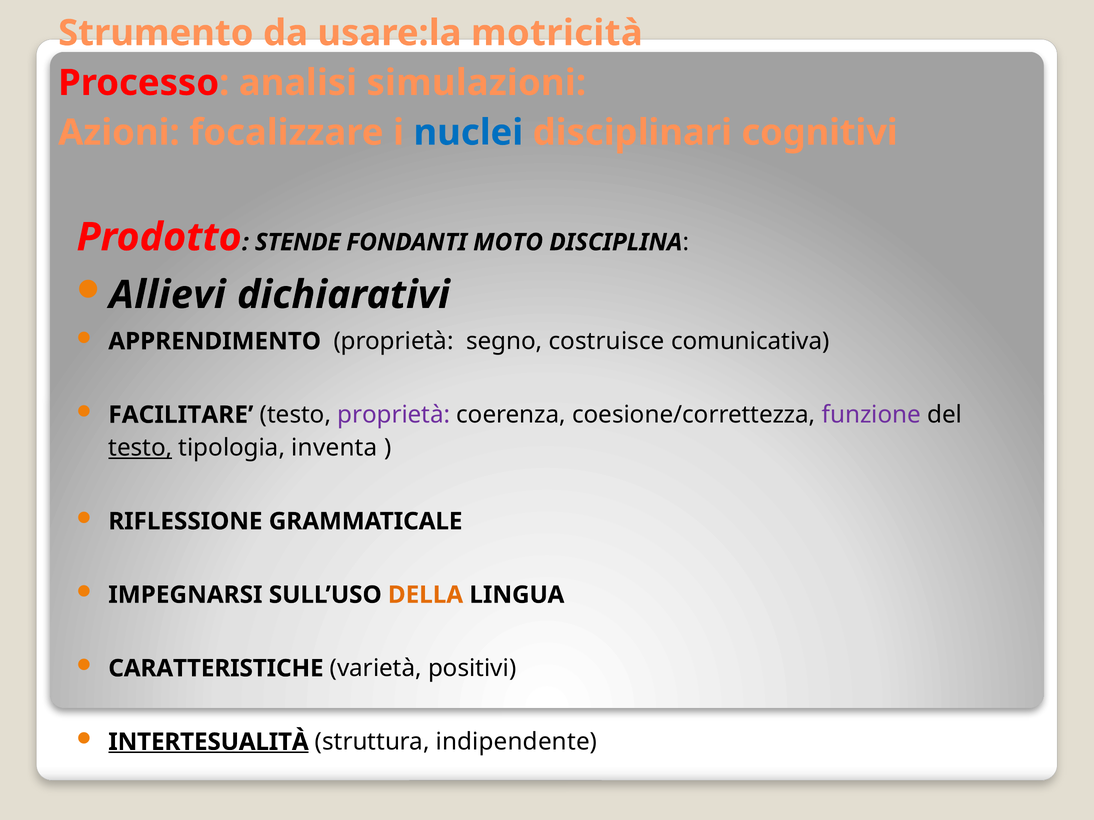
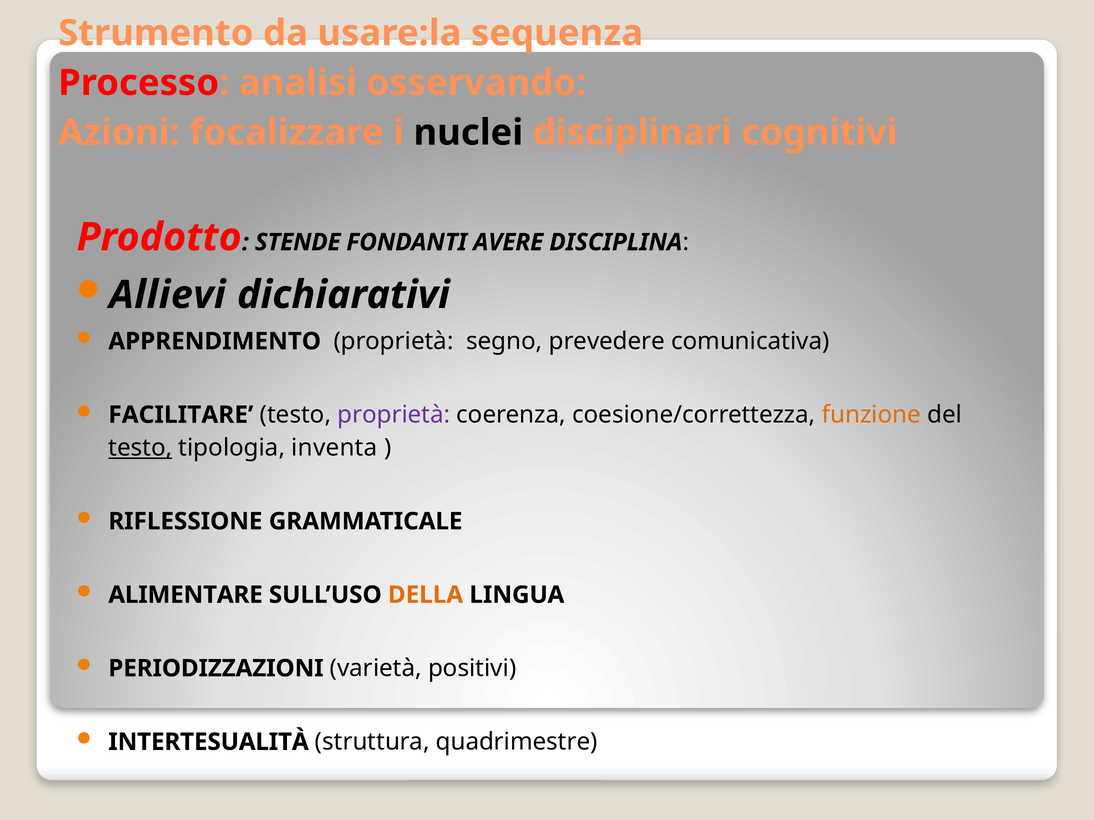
motricità: motricità -> sequenza (557, 33)
simulazioni: simulazioni -> osservando (476, 83)
nuclei colour: blue -> black (468, 133)
MOTO: MOTO -> AVERE (508, 242)
costruisce: costruisce -> prevedere (607, 342)
funzione colour: purple -> orange (871, 415)
IMPEGNARSI: IMPEGNARSI -> ALIMENTARE (186, 595)
CARATTERISTICHE: CARATTERISTICHE -> PERIODIZZAZIONI (216, 669)
INTERTESUALITÀ underline: present -> none (209, 742)
indipendente: indipendente -> quadrimestre (517, 742)
